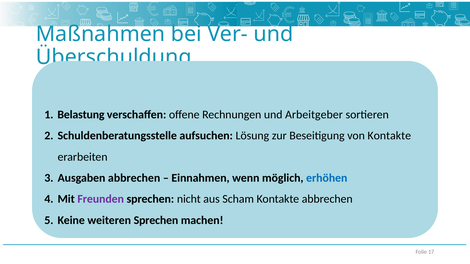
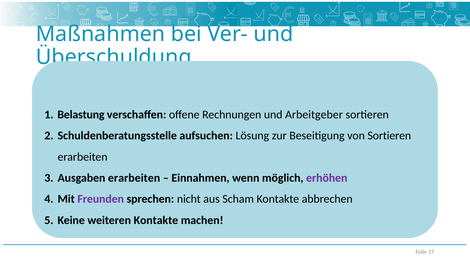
von Kontakte: Kontakte -> Sortieren (389, 136)
Ausgaben abbrechen: abbrechen -> erarbeiten (134, 178)
erhöhen colour: blue -> purple (327, 178)
weiteren Sprechen: Sprechen -> Kontakte (156, 221)
